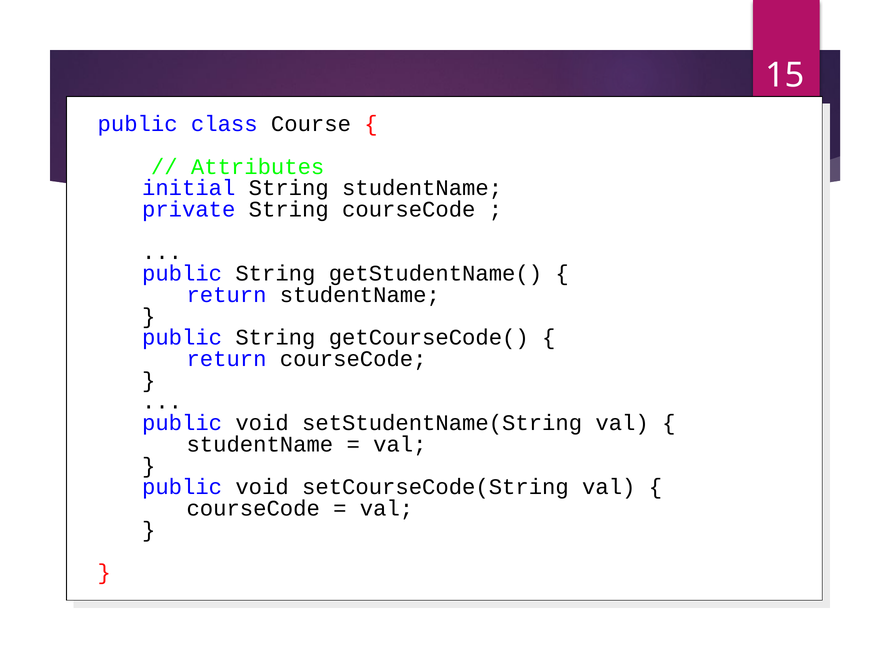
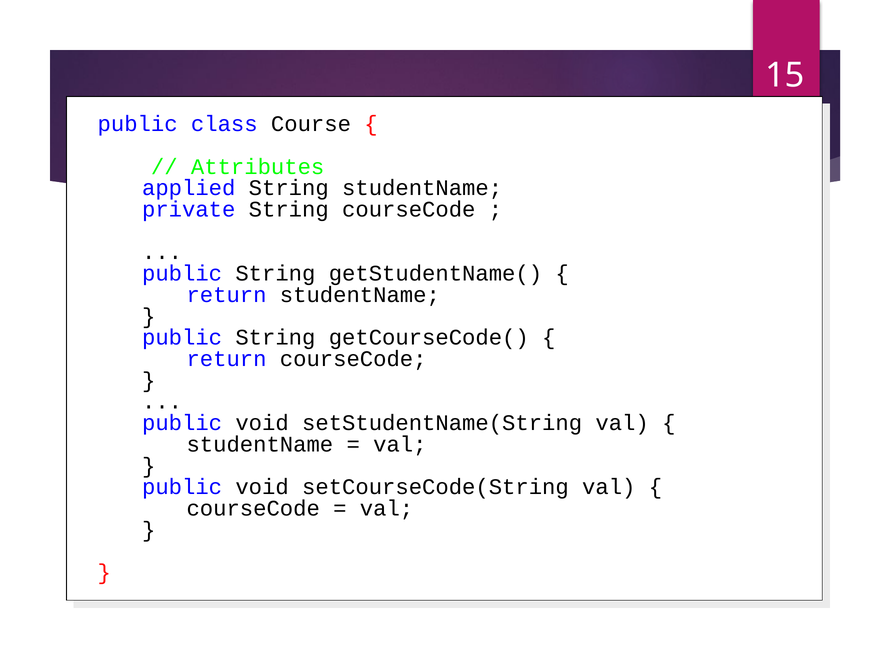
initial: initial -> applied (189, 188)
